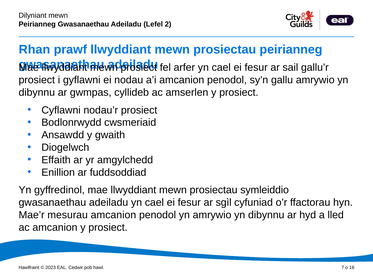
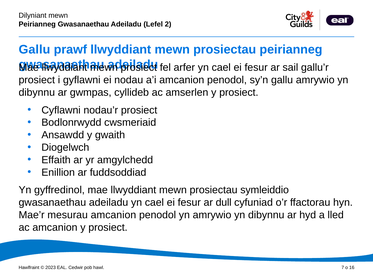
Rhan: Rhan -> Gallu (34, 49)
sgìl: sgìl -> dull (224, 202)
